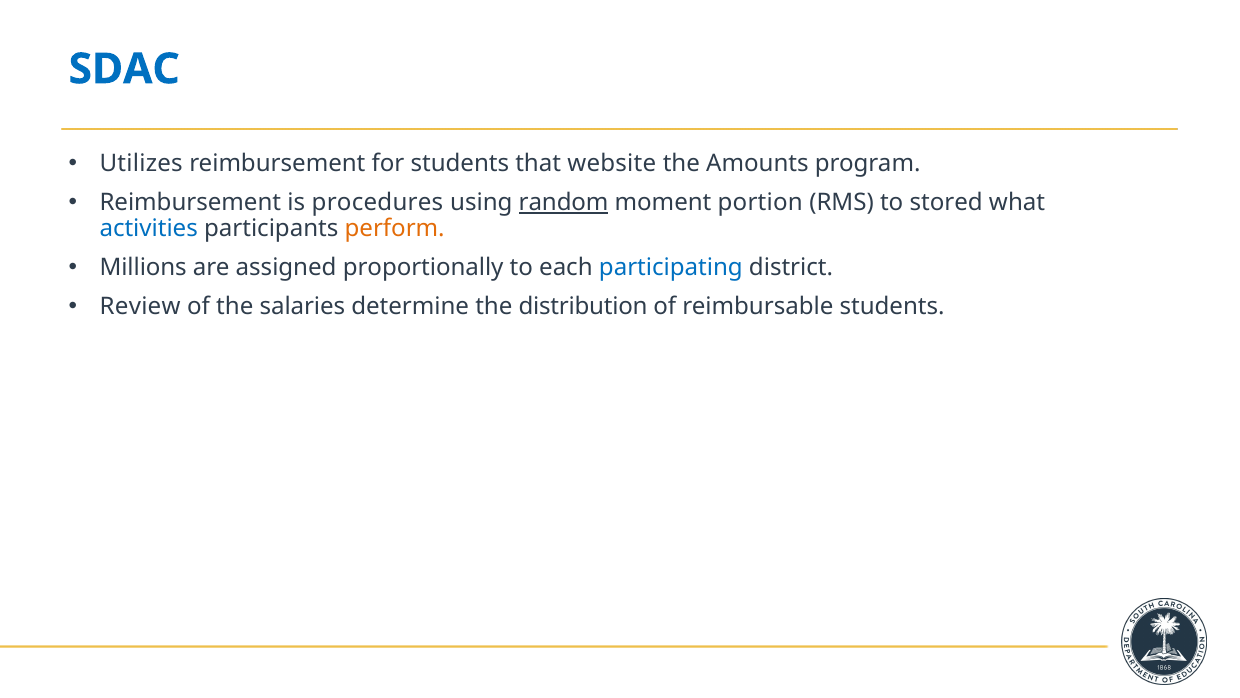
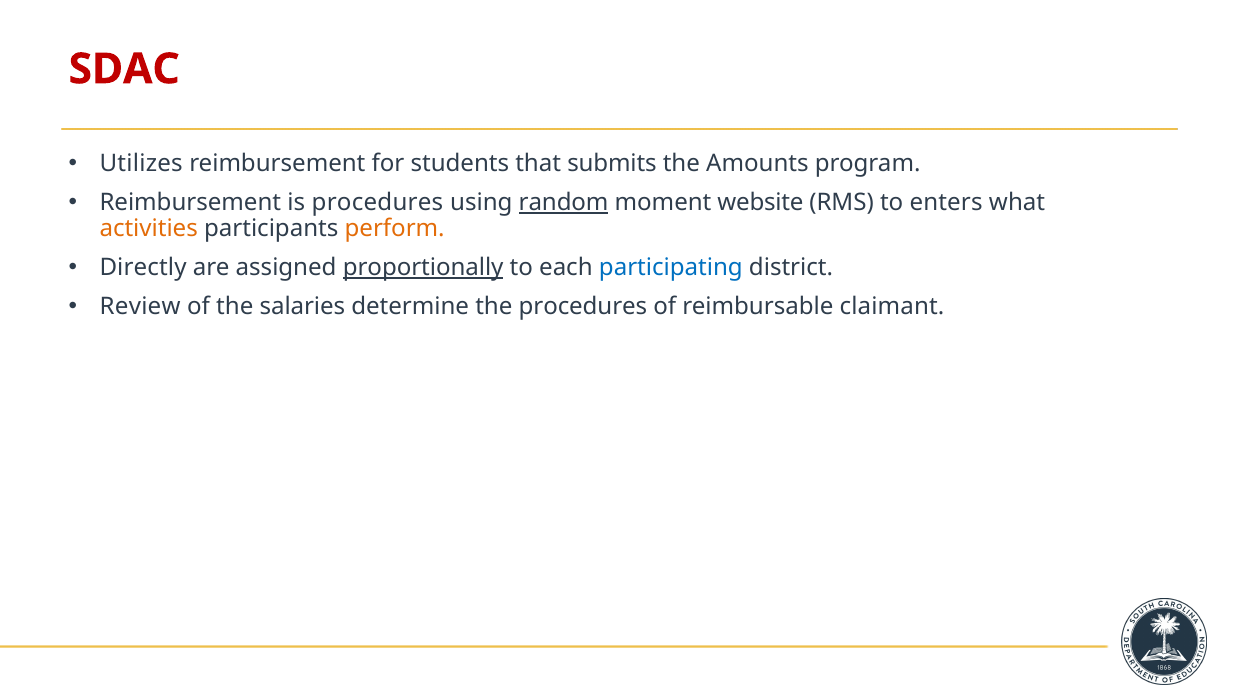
SDAC colour: blue -> red (124, 69)
website: website -> submits (612, 163)
portion: portion -> website (760, 202)
stored: stored -> enters (946, 202)
activities colour: blue -> orange (149, 228)
Millions: Millions -> Directly (143, 267)
proportionally underline: none -> present (423, 267)
the distribution: distribution -> procedures (583, 306)
reimbursable students: students -> claimant (892, 306)
